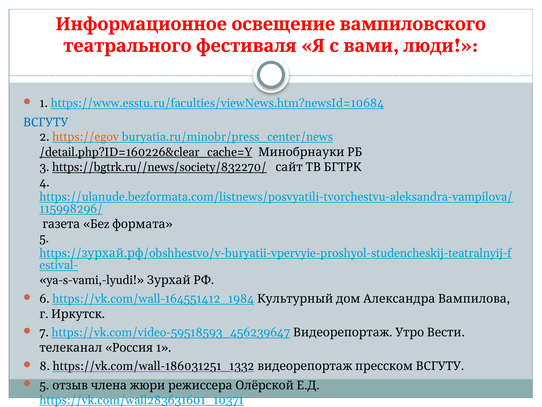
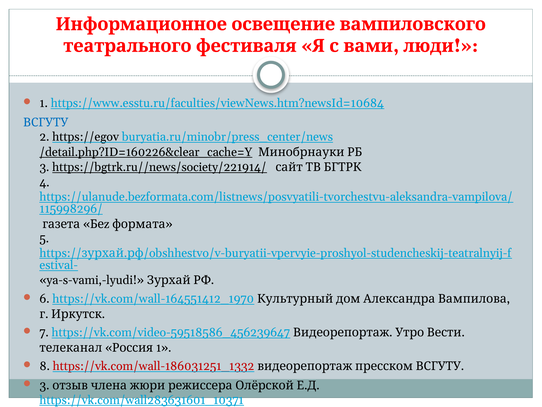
https://egov colour: orange -> black (86, 137)
https://bgtrk.ru//news/society/832270/: https://bgtrk.ru//news/society/832270/ -> https://bgtrk.ru//news/society/221914/ (159, 167)
https://vk.com/wall-164551412_1984: https://vk.com/wall-164551412_1984 -> https://vk.com/wall-164551412_1970 (153, 298)
https://vk.com/video-59518593_456239647: https://vk.com/video-59518593_456239647 -> https://vk.com/video-59518586_456239647 (171, 332)
https://vk.com/wall-186031251_1332 colour: black -> red (153, 366)
5: 5 -> 3 (44, 385)
